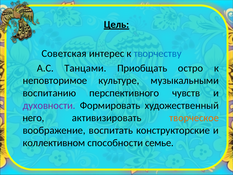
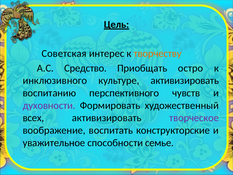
творчеству colour: blue -> orange (158, 53)
Танцами: Танцами -> Средство (86, 68)
неповторимое: неповторимое -> инклюзивного (55, 80)
культуре музыкальными: музыкальными -> активизировать (185, 80)
него: него -> всех (33, 118)
творческое colour: orange -> purple (194, 118)
коллективном: коллективном -> уважительное (54, 143)
